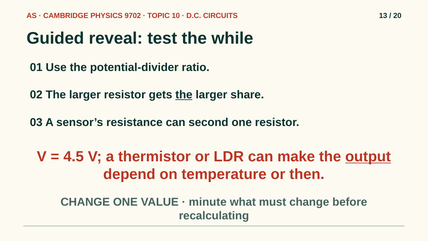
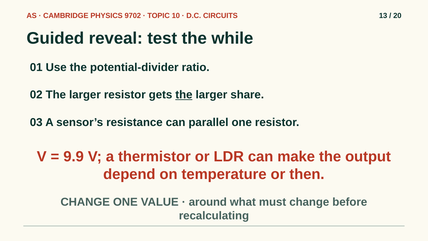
second: second -> parallel (208, 122)
4.5: 4.5 -> 9.9 (74, 157)
output underline: present -> none (368, 157)
minute: minute -> around (208, 202)
